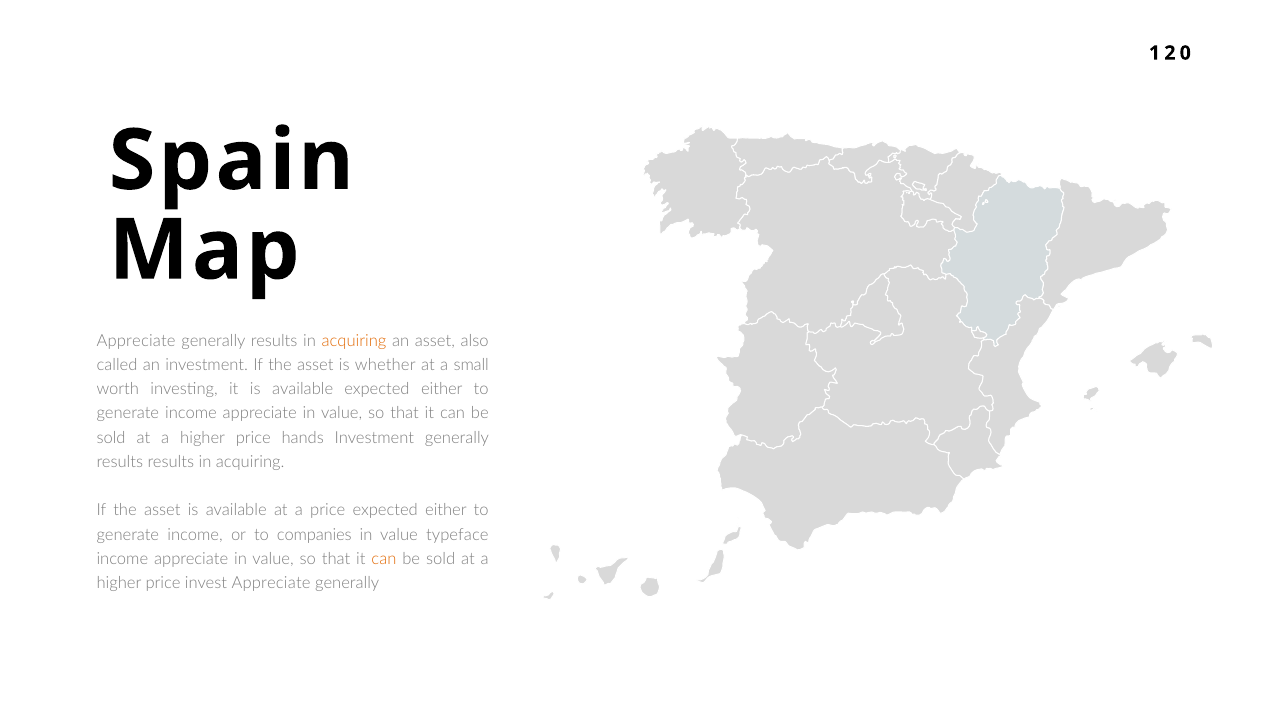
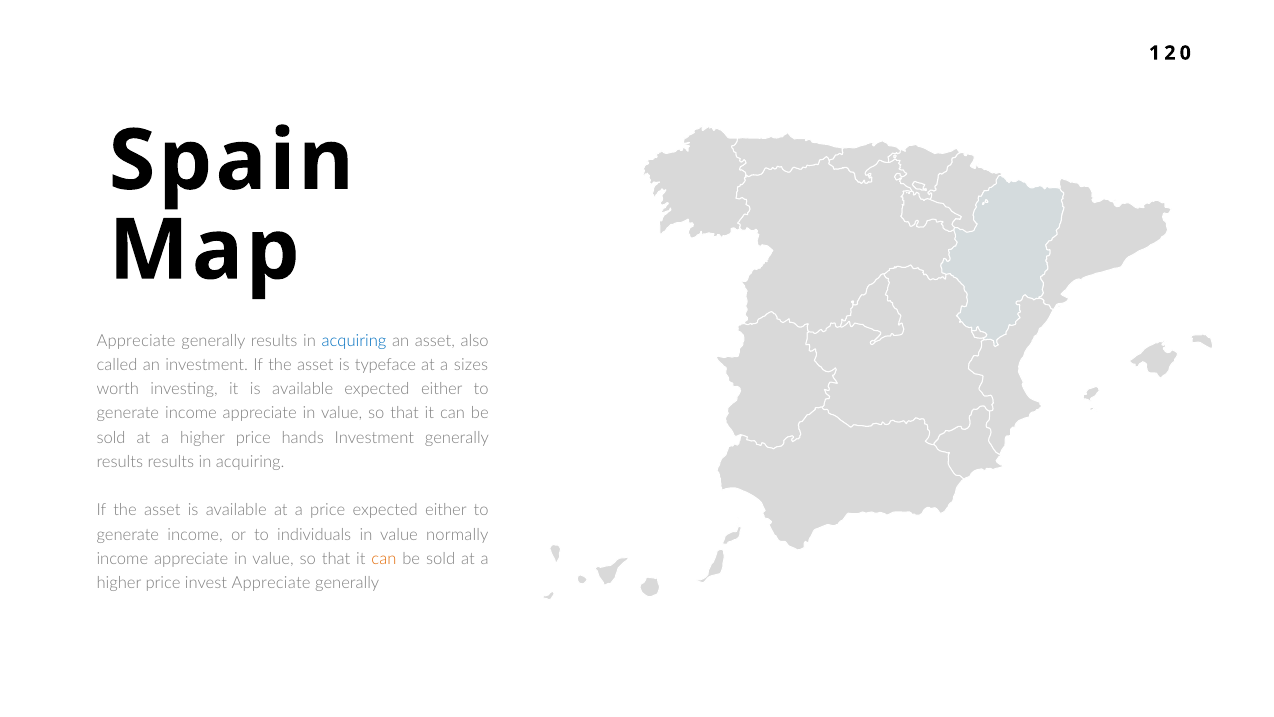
acquiring colour: orange -> blue (354, 341)
whether: whether -> typeface (385, 365)
small: small -> sizes (471, 365)
companies: companies -> individuals (314, 535)
typeface: typeface -> normally (457, 535)
